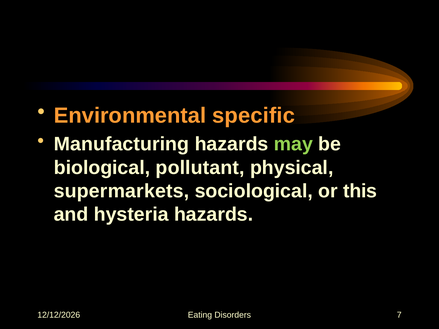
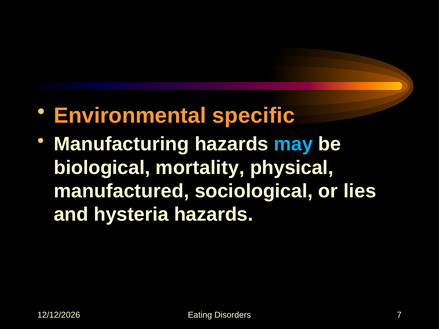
may colour: light green -> light blue (293, 144)
pollutant: pollutant -> mortality (200, 168)
supermarkets: supermarkets -> manufactured (122, 191)
this: this -> lies (360, 191)
